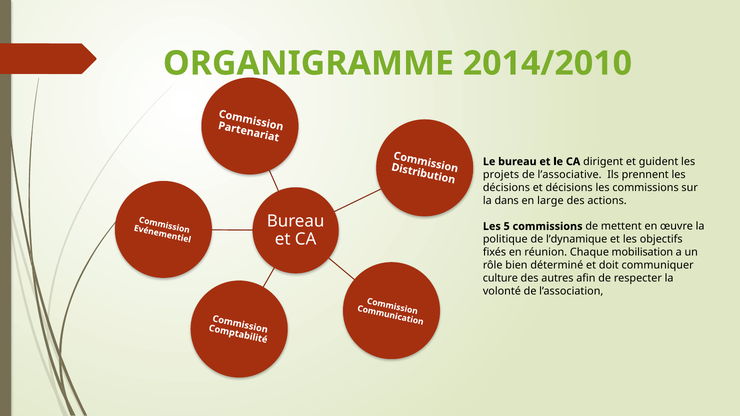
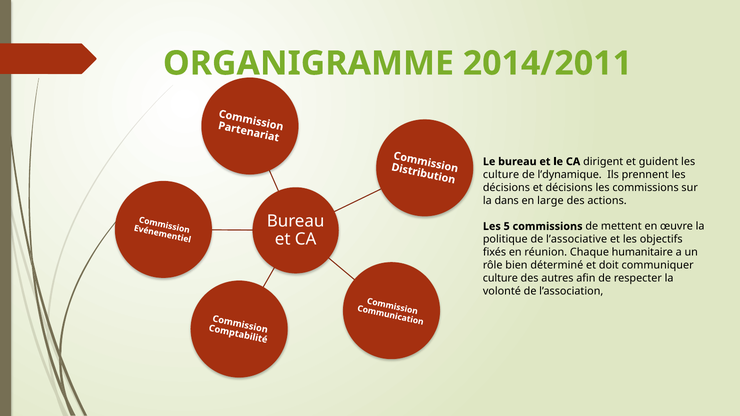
2014/2010: 2014/2010 -> 2014/2011 (547, 63)
projets: projets -> culture (501, 175)
l’associative: l’associative -> l’dynamique (570, 175)
l’dynamique: l’dynamique -> l’associative (577, 239)
mobilisation: mobilisation -> humanitaire (642, 252)
